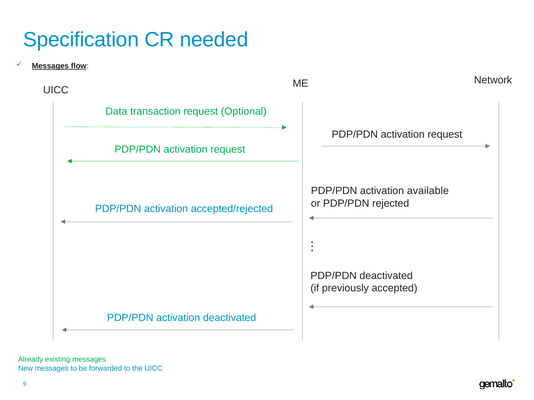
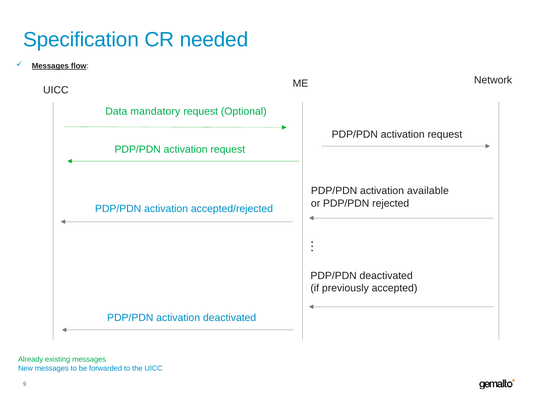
transaction: transaction -> mandatory (155, 111)
